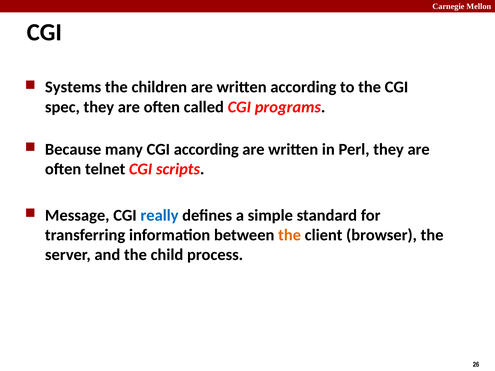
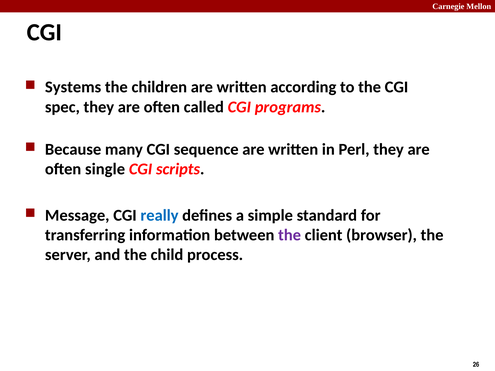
CGI according: according -> sequence (206, 149)
telnet: telnet -> single (105, 169)
the colour: orange -> purple (290, 235)
